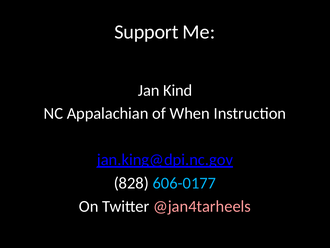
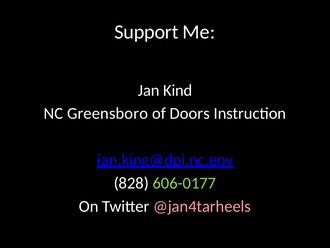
Appalachian: Appalachian -> Greensboro (107, 113)
When: When -> Doors (190, 113)
606-0177 colour: light blue -> light green (184, 183)
